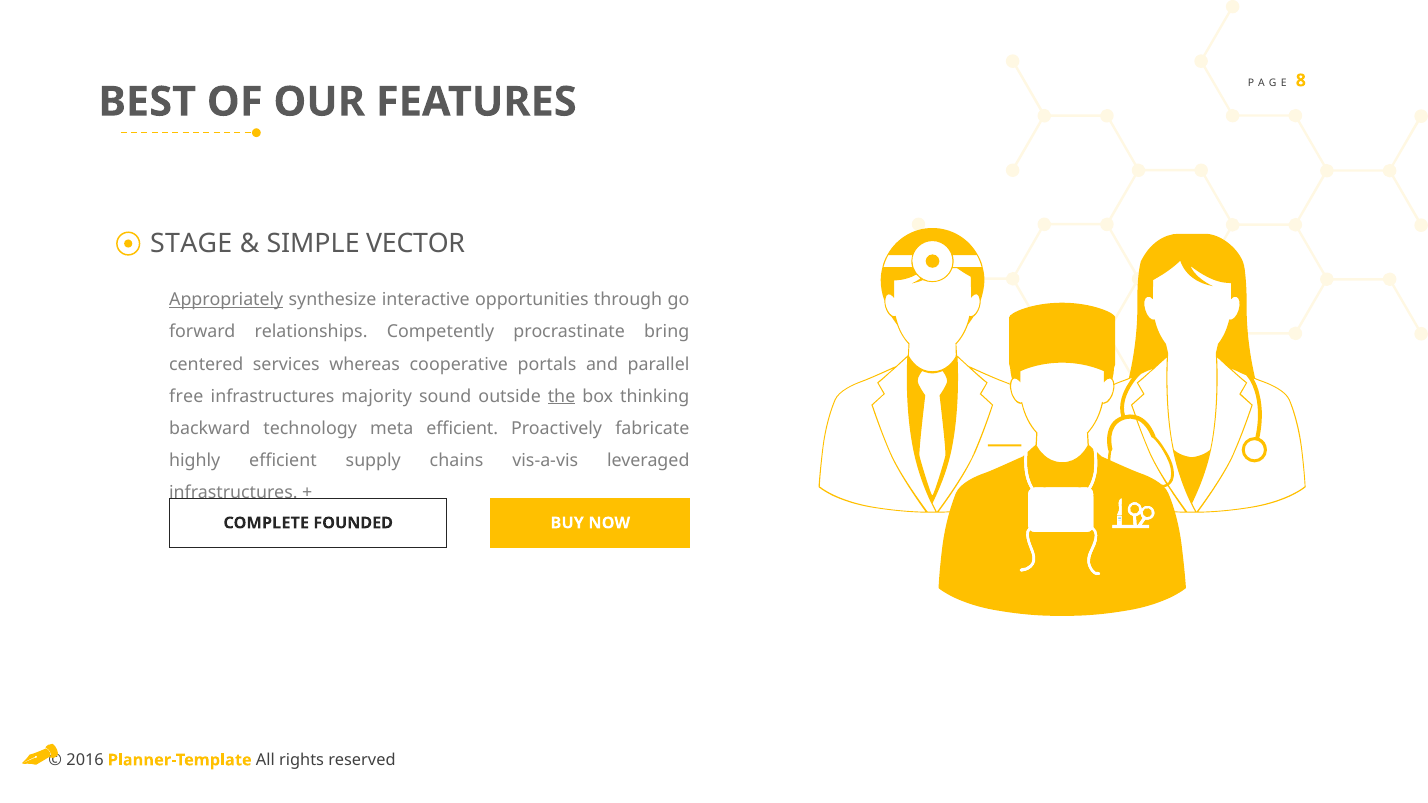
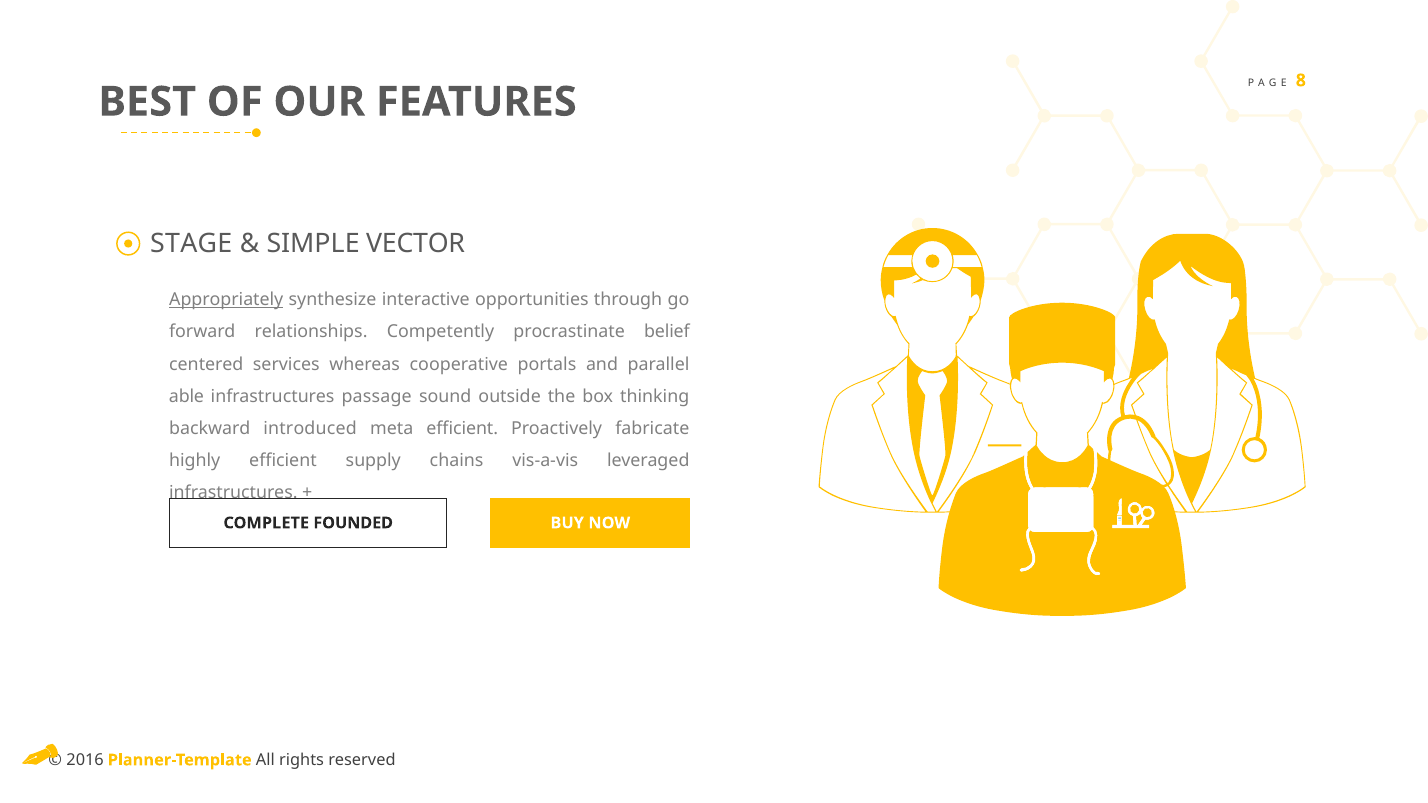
bring: bring -> belief (667, 332)
free: free -> able (187, 396)
majority: majority -> passage (377, 396)
the underline: present -> none (562, 396)
technology: technology -> introduced (310, 428)
